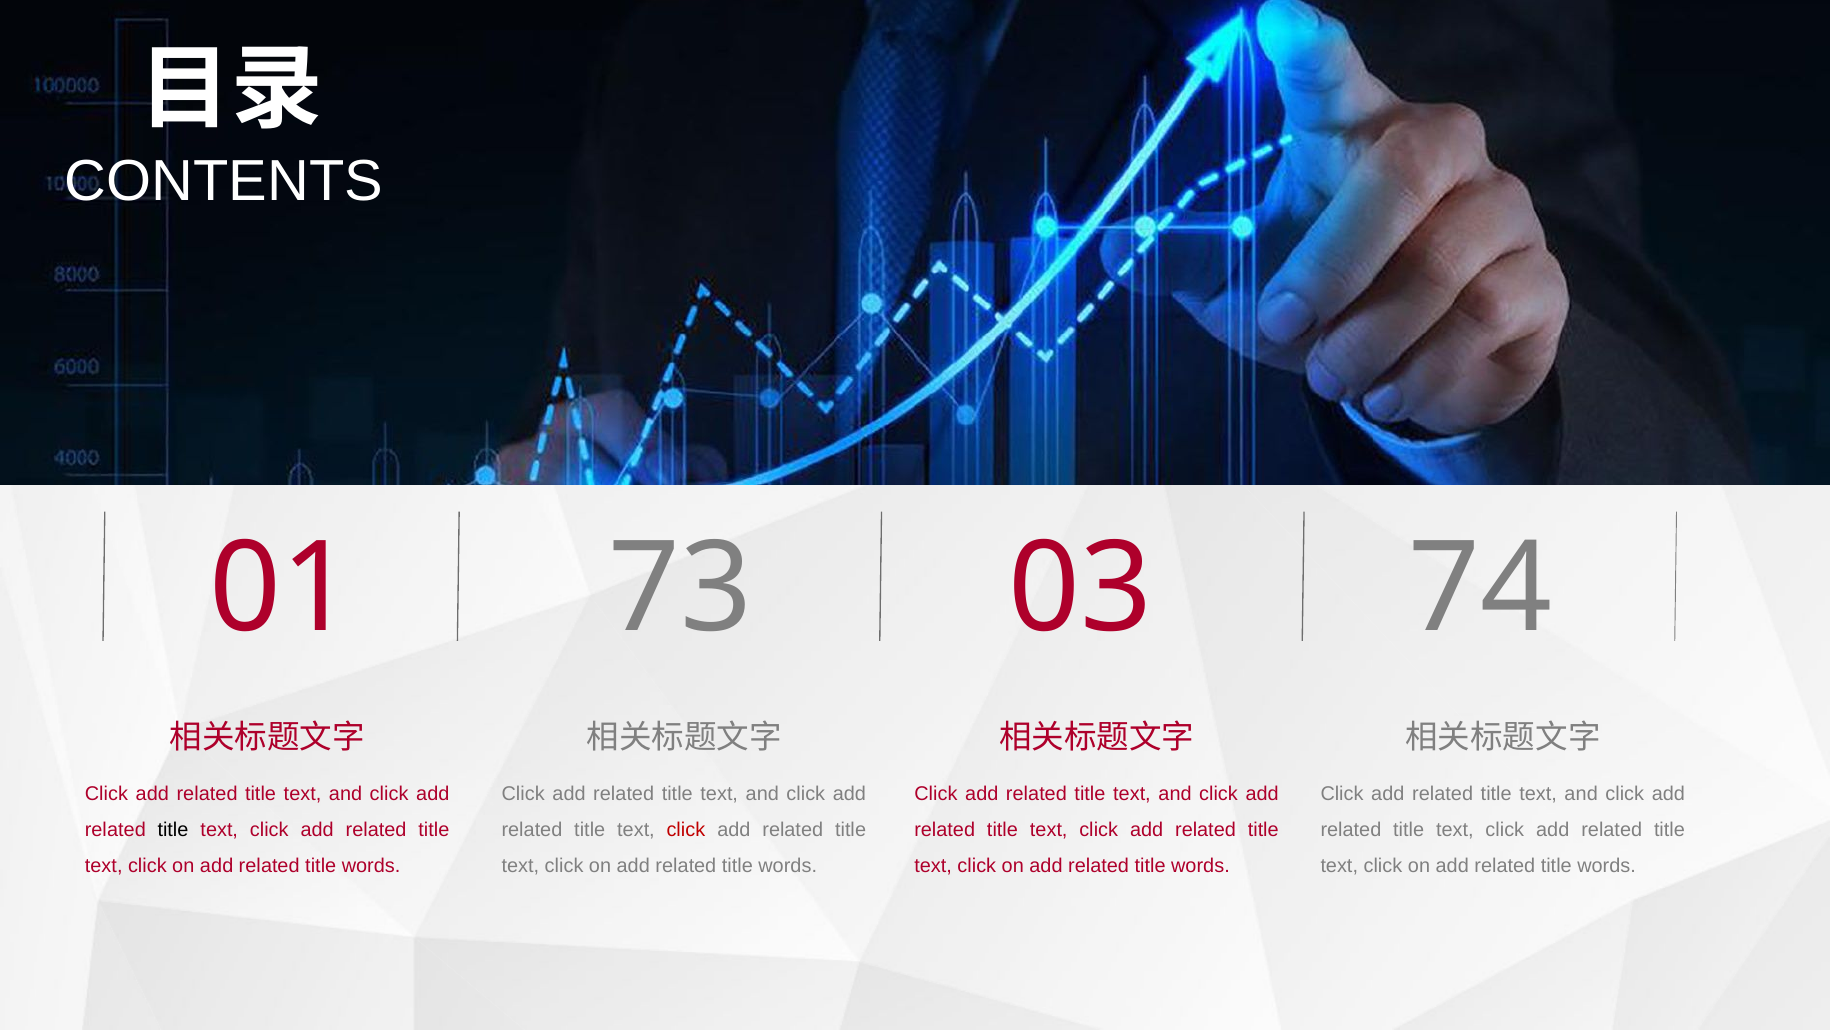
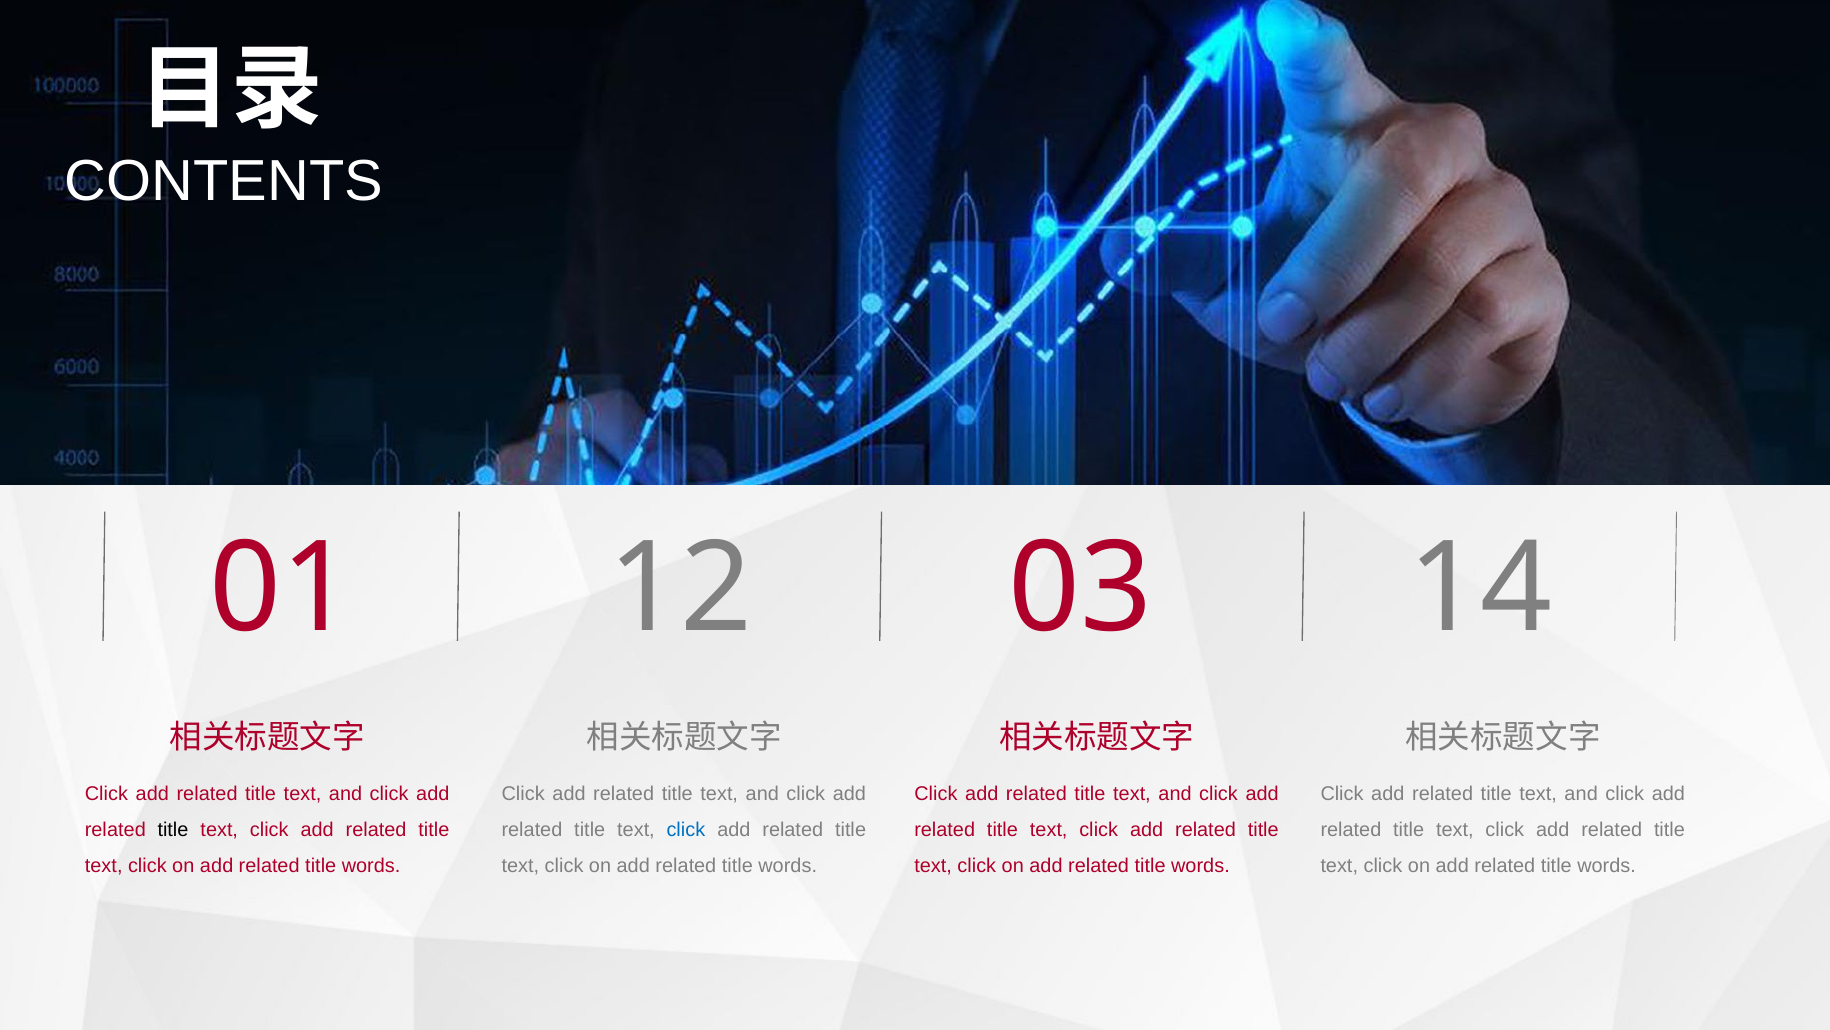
73: 73 -> 12 (681, 589)
74: 74 -> 14 (1480, 589)
click colour: red -> blue (686, 829)
